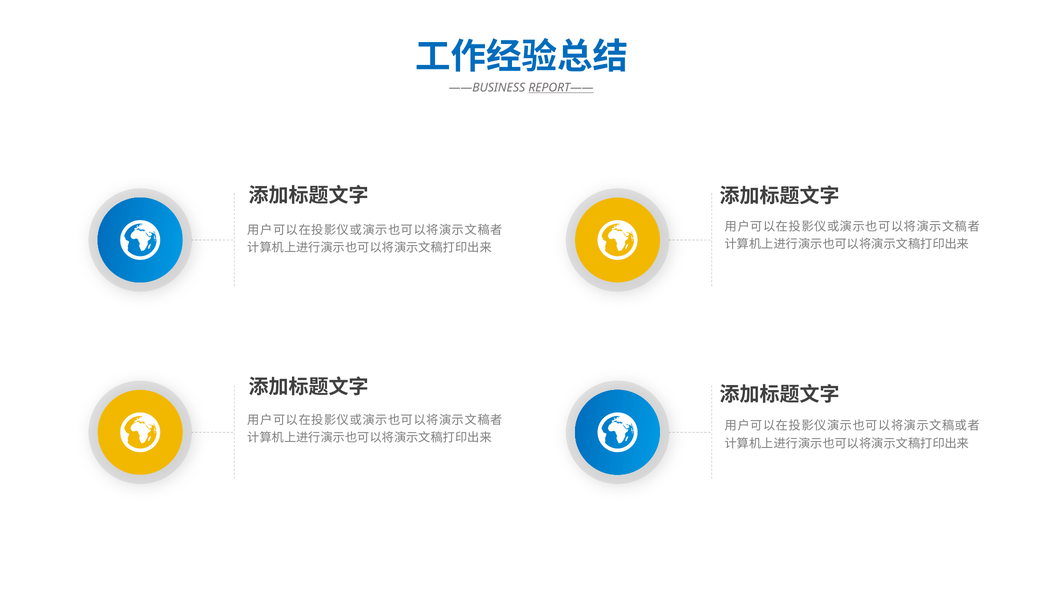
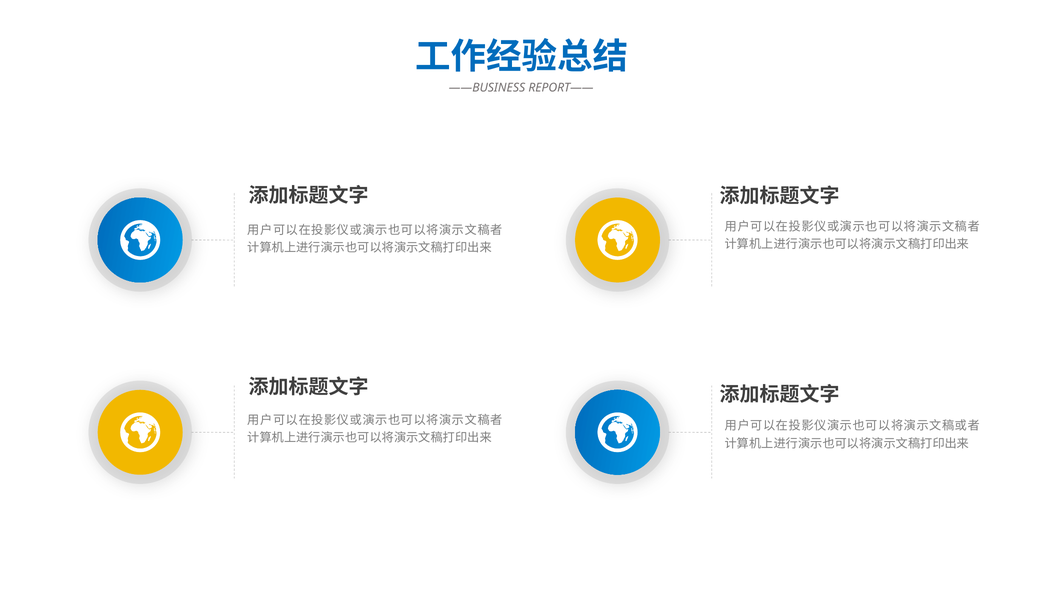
REPORT—— underline: present -> none (561, 88)
